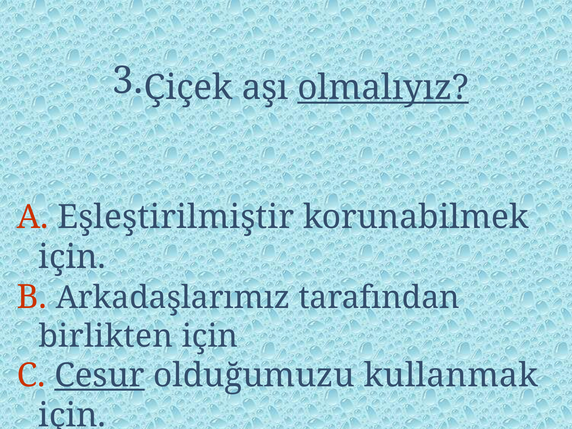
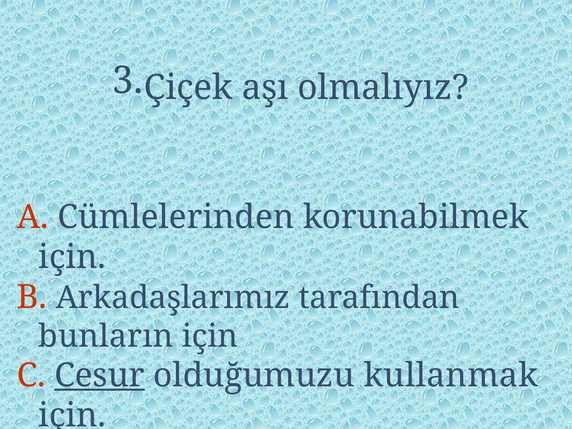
olmalıyız underline: present -> none (383, 88)
Eşleştirilmiştir: Eşleştirilmiştir -> Cümlelerinden (176, 217)
birlikten: birlikten -> bunların (106, 336)
